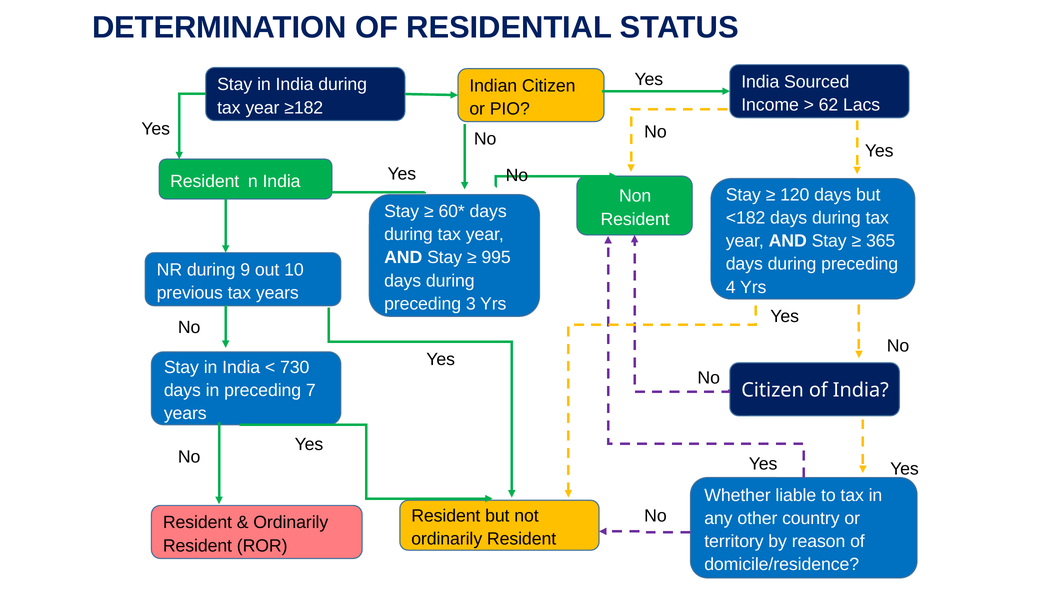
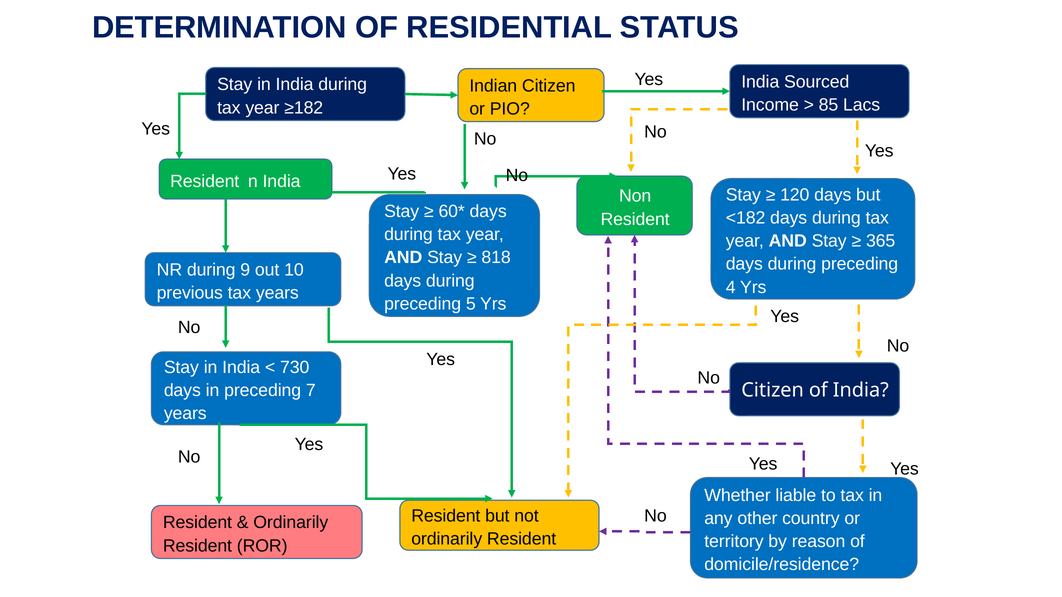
62: 62 -> 85 (828, 105)
995: 995 -> 818 (496, 258)
3: 3 -> 5 (471, 304)
